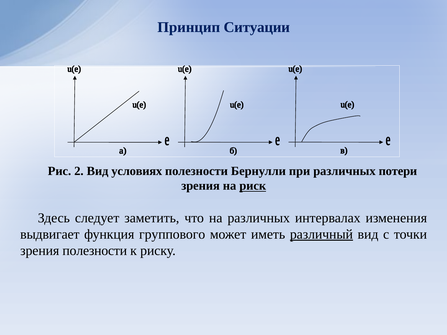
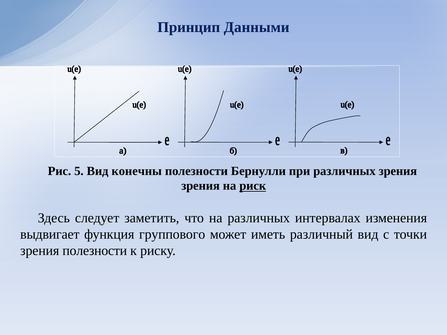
Ситуации: Ситуации -> Данными (257, 27)
2: 2 -> 5 (79, 171)
условиях: условиях -> конечны (137, 171)
различных потери: потери -> зрения (398, 171)
различный underline: present -> none (321, 235)
